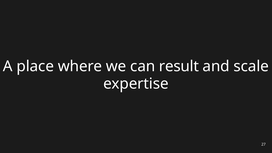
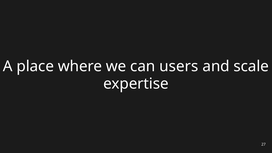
result: result -> users (179, 66)
